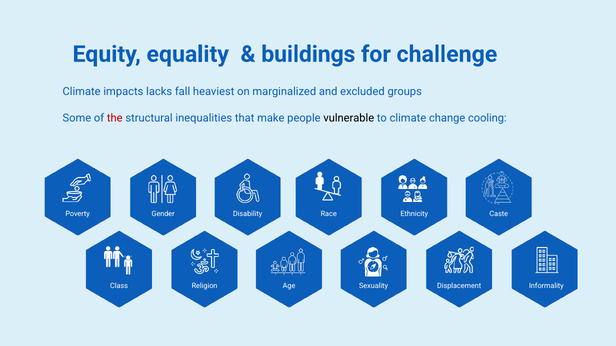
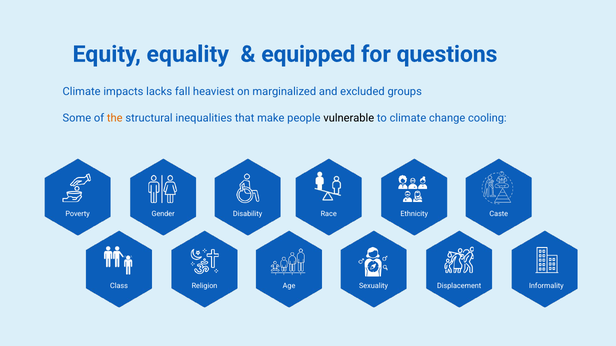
buildings: buildings -> equipped (308, 54)
challenge: challenge -> questions (447, 54)
the colour: red -> orange (115, 118)
